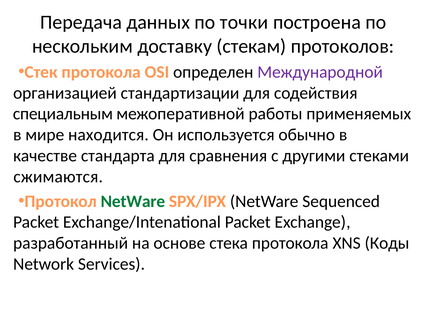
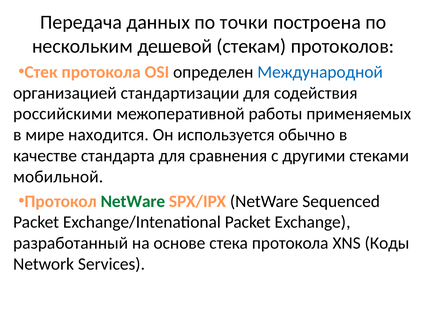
доставку: доставку -> дешевой (175, 46)
Международной colour: purple -> blue (320, 72)
специальным: специальным -> российскими (63, 114)
сжимаются: сжимаются -> мобильной (58, 176)
